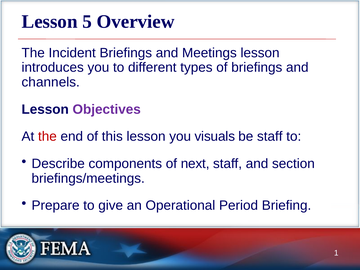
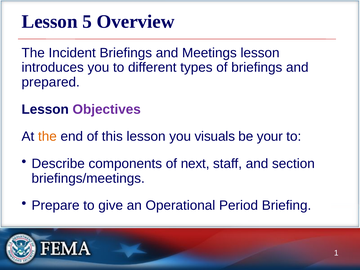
channels: channels -> prepared (51, 82)
the colour: red -> orange (47, 137)
be staff: staff -> your (270, 137)
